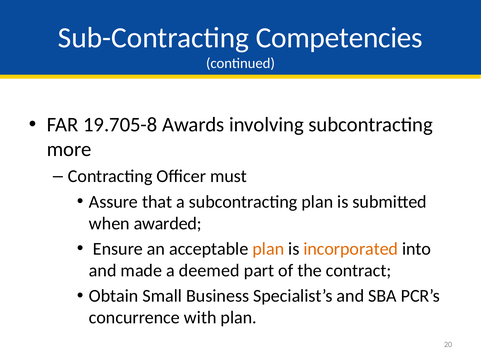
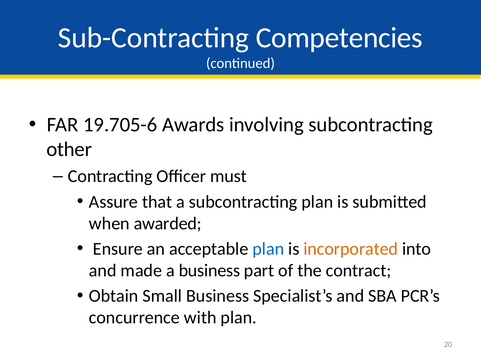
19.705-8: 19.705-8 -> 19.705-6 (120, 125)
more: more -> other (69, 149)
plan colour: orange -> blue (268, 249)
a deemed: deemed -> business (209, 270)
